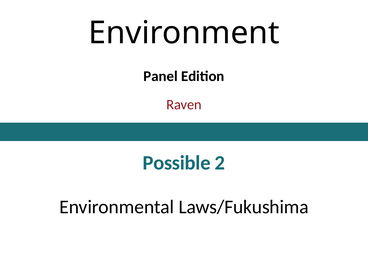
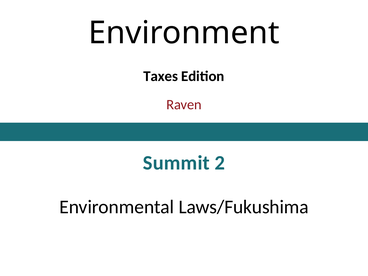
Panel: Panel -> Taxes (161, 76)
Possible: Possible -> Summit (176, 163)
